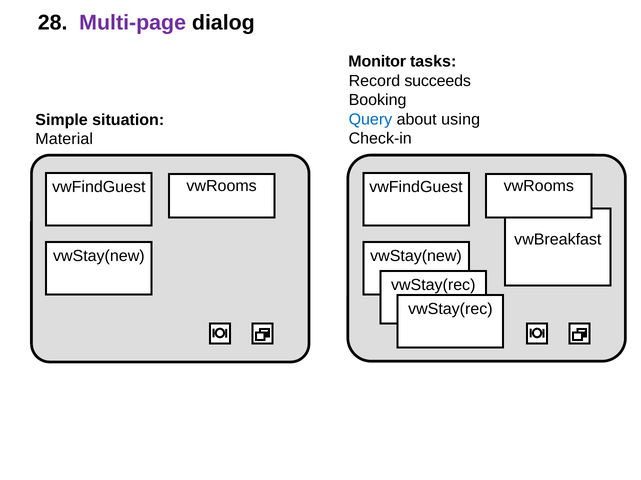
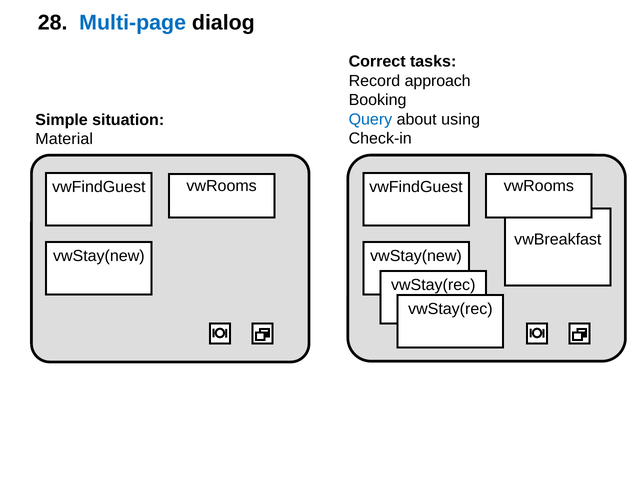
Multi-page colour: purple -> blue (133, 23)
Monitor: Monitor -> Correct (377, 62)
succeeds: succeeds -> approach (438, 81)
